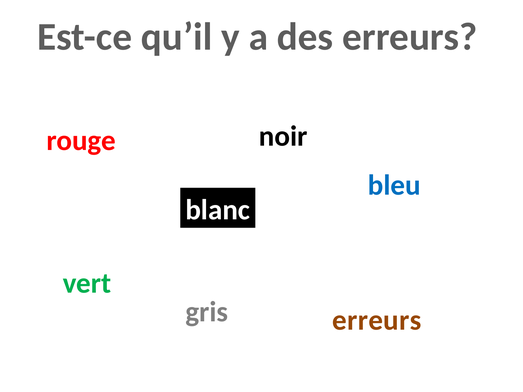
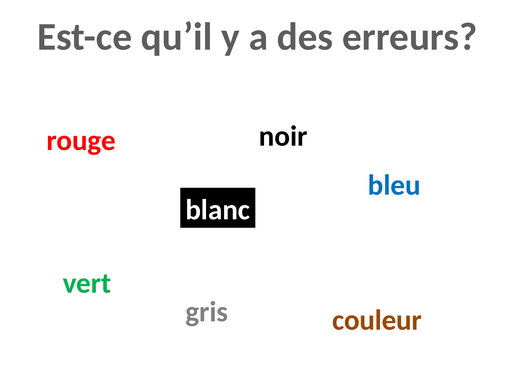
erreurs: erreurs -> couleur (377, 320)
